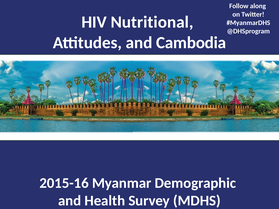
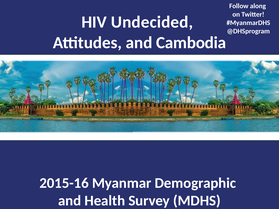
Nutritional: Nutritional -> Undecided (152, 22)
